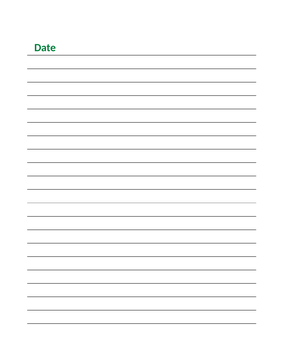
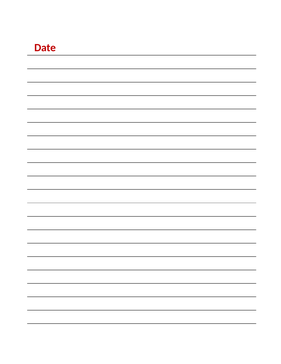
Date colour: green -> red (45, 48)
